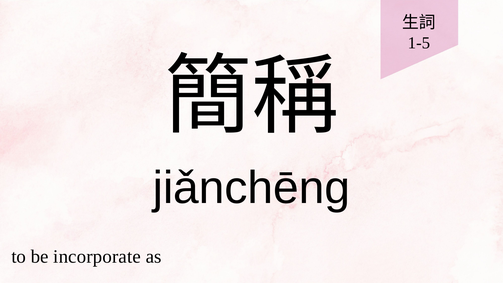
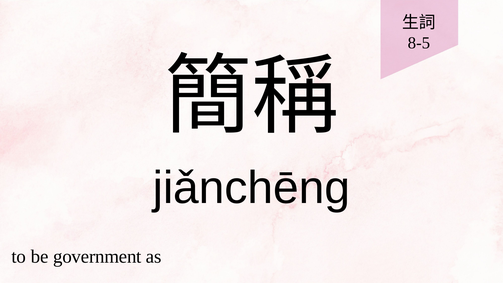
1-5: 1-5 -> 8-5 (419, 43)
incorporate: incorporate -> government (97, 256)
